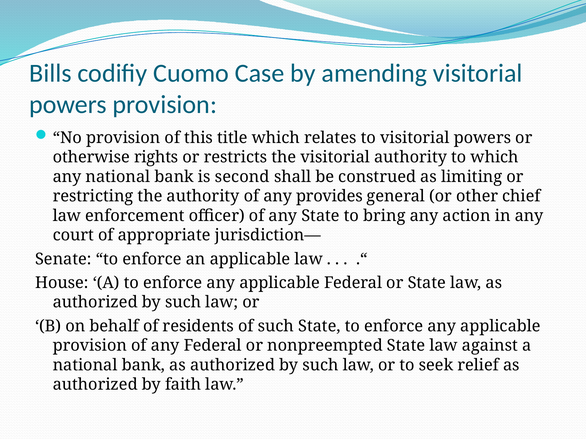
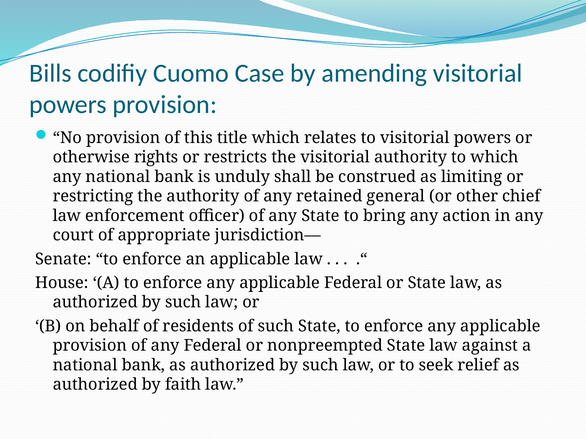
second: second -> unduly (242, 177)
provides: provides -> retained (329, 196)
